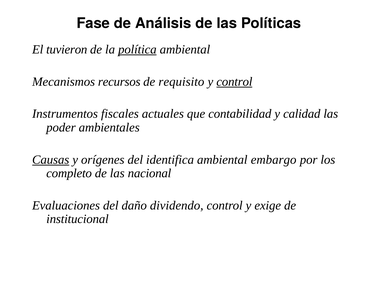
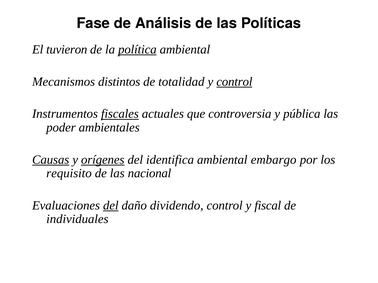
recursos: recursos -> distintos (119, 82)
requisito: requisito -> totalidad (181, 82)
fiscales underline: none -> present (120, 114)
contabilidad: contabilidad -> controversia (240, 114)
calidad: calidad -> pública (302, 114)
orígenes underline: none -> present (103, 160)
completo: completo -> requisito (69, 173)
del underline: none -> present (111, 206)
exige: exige -> fiscal (268, 206)
institucional: institucional -> individuales (77, 219)
